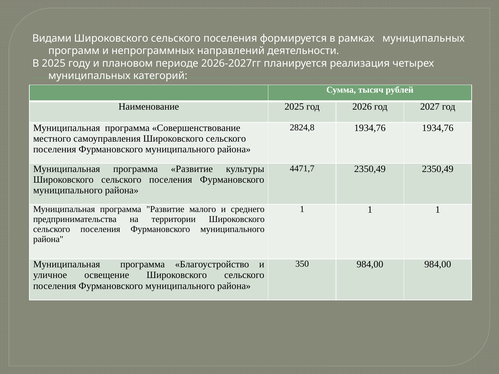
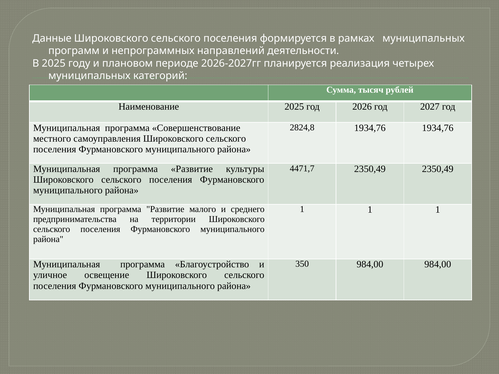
Видами: Видами -> Данные (52, 38)
